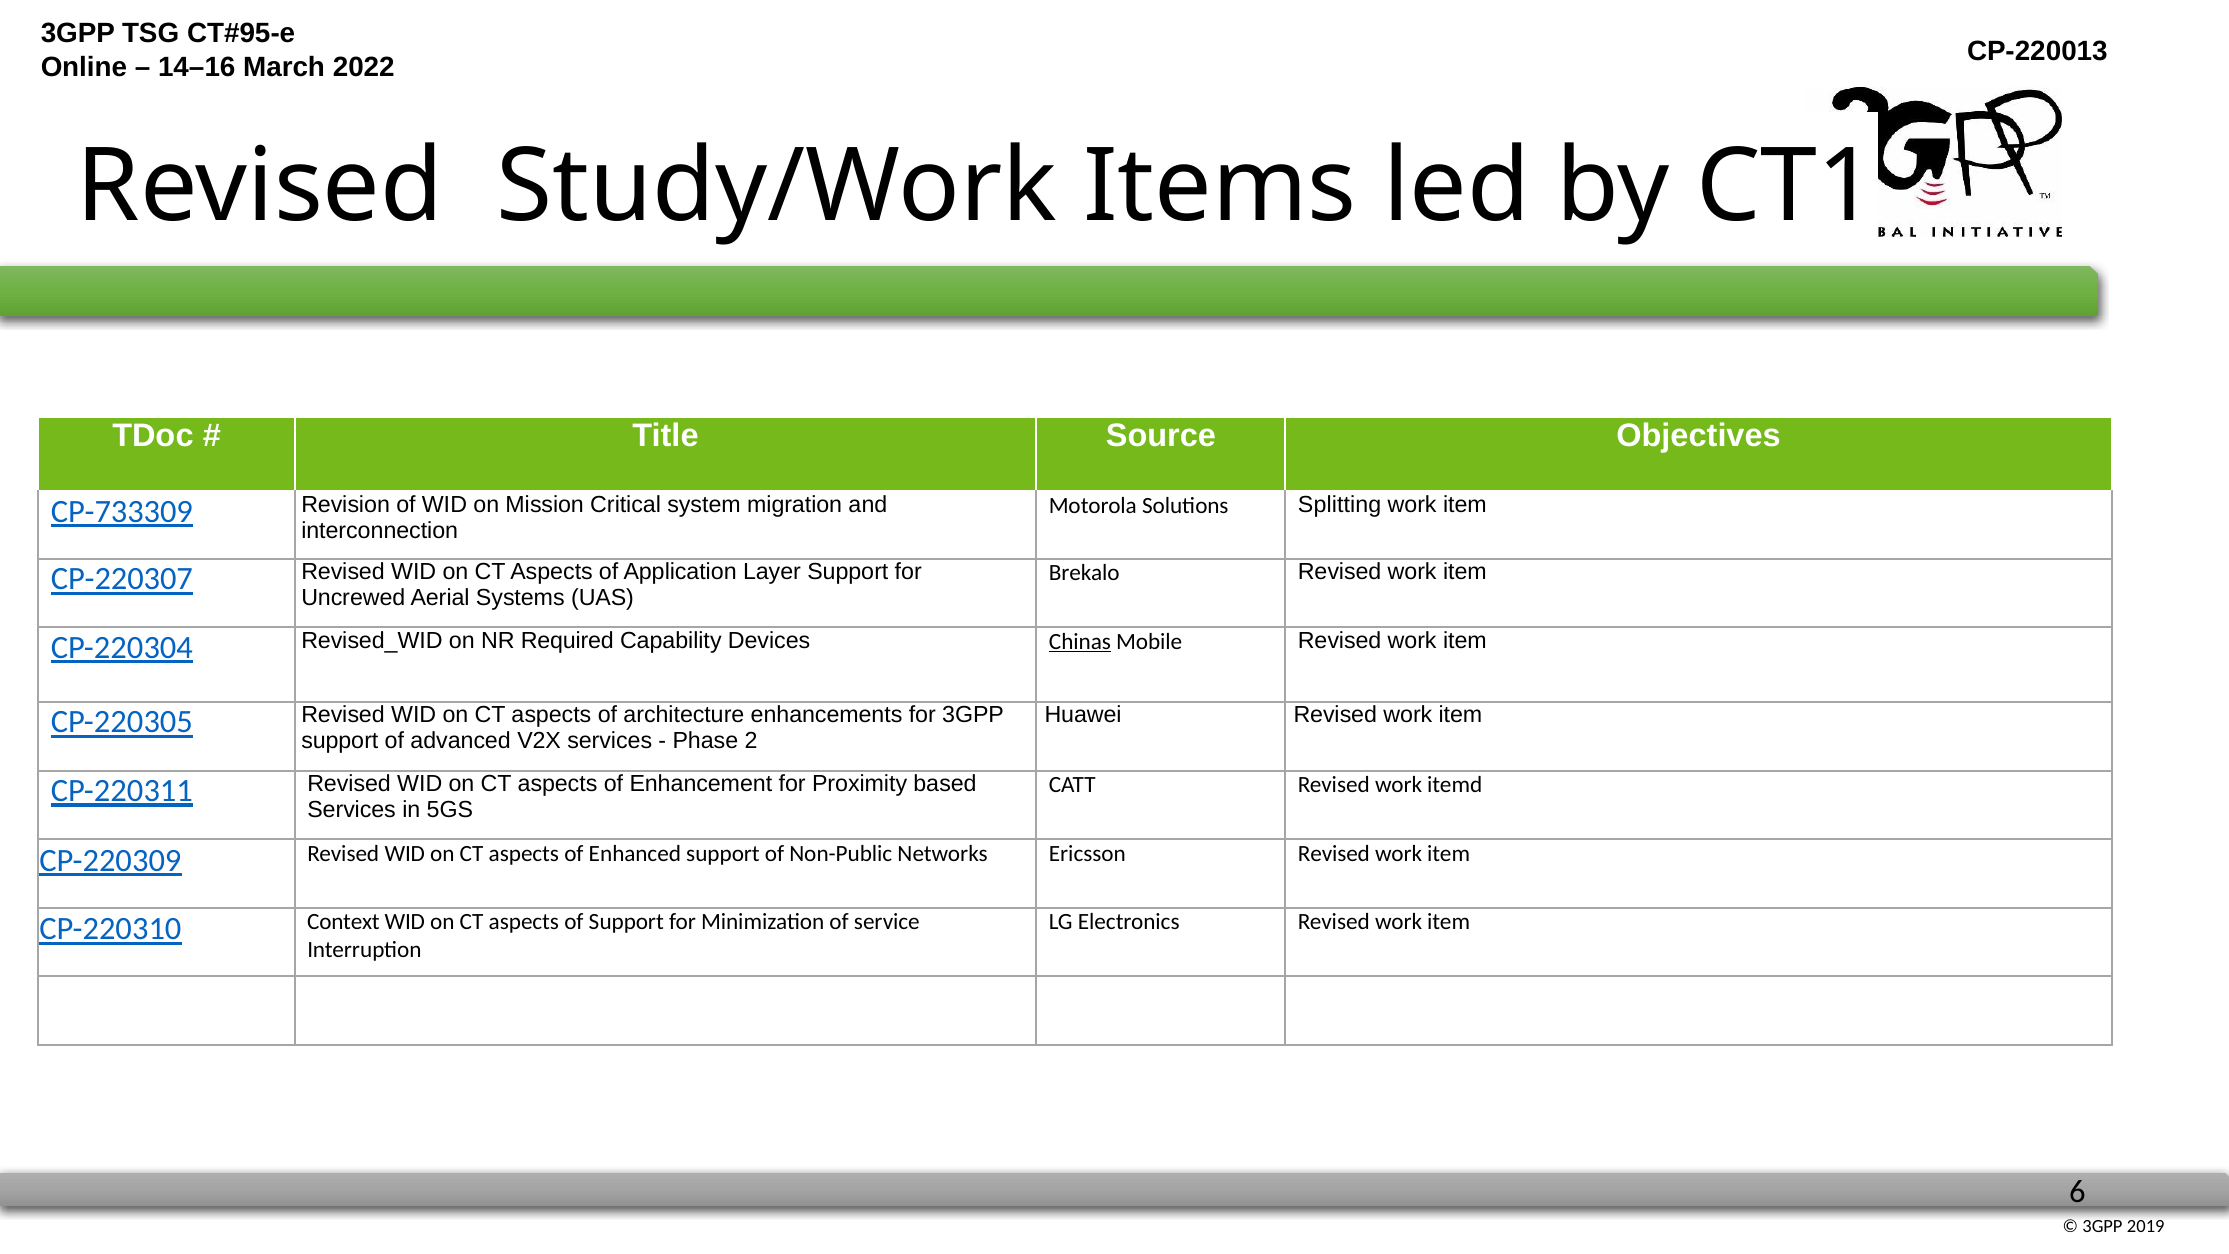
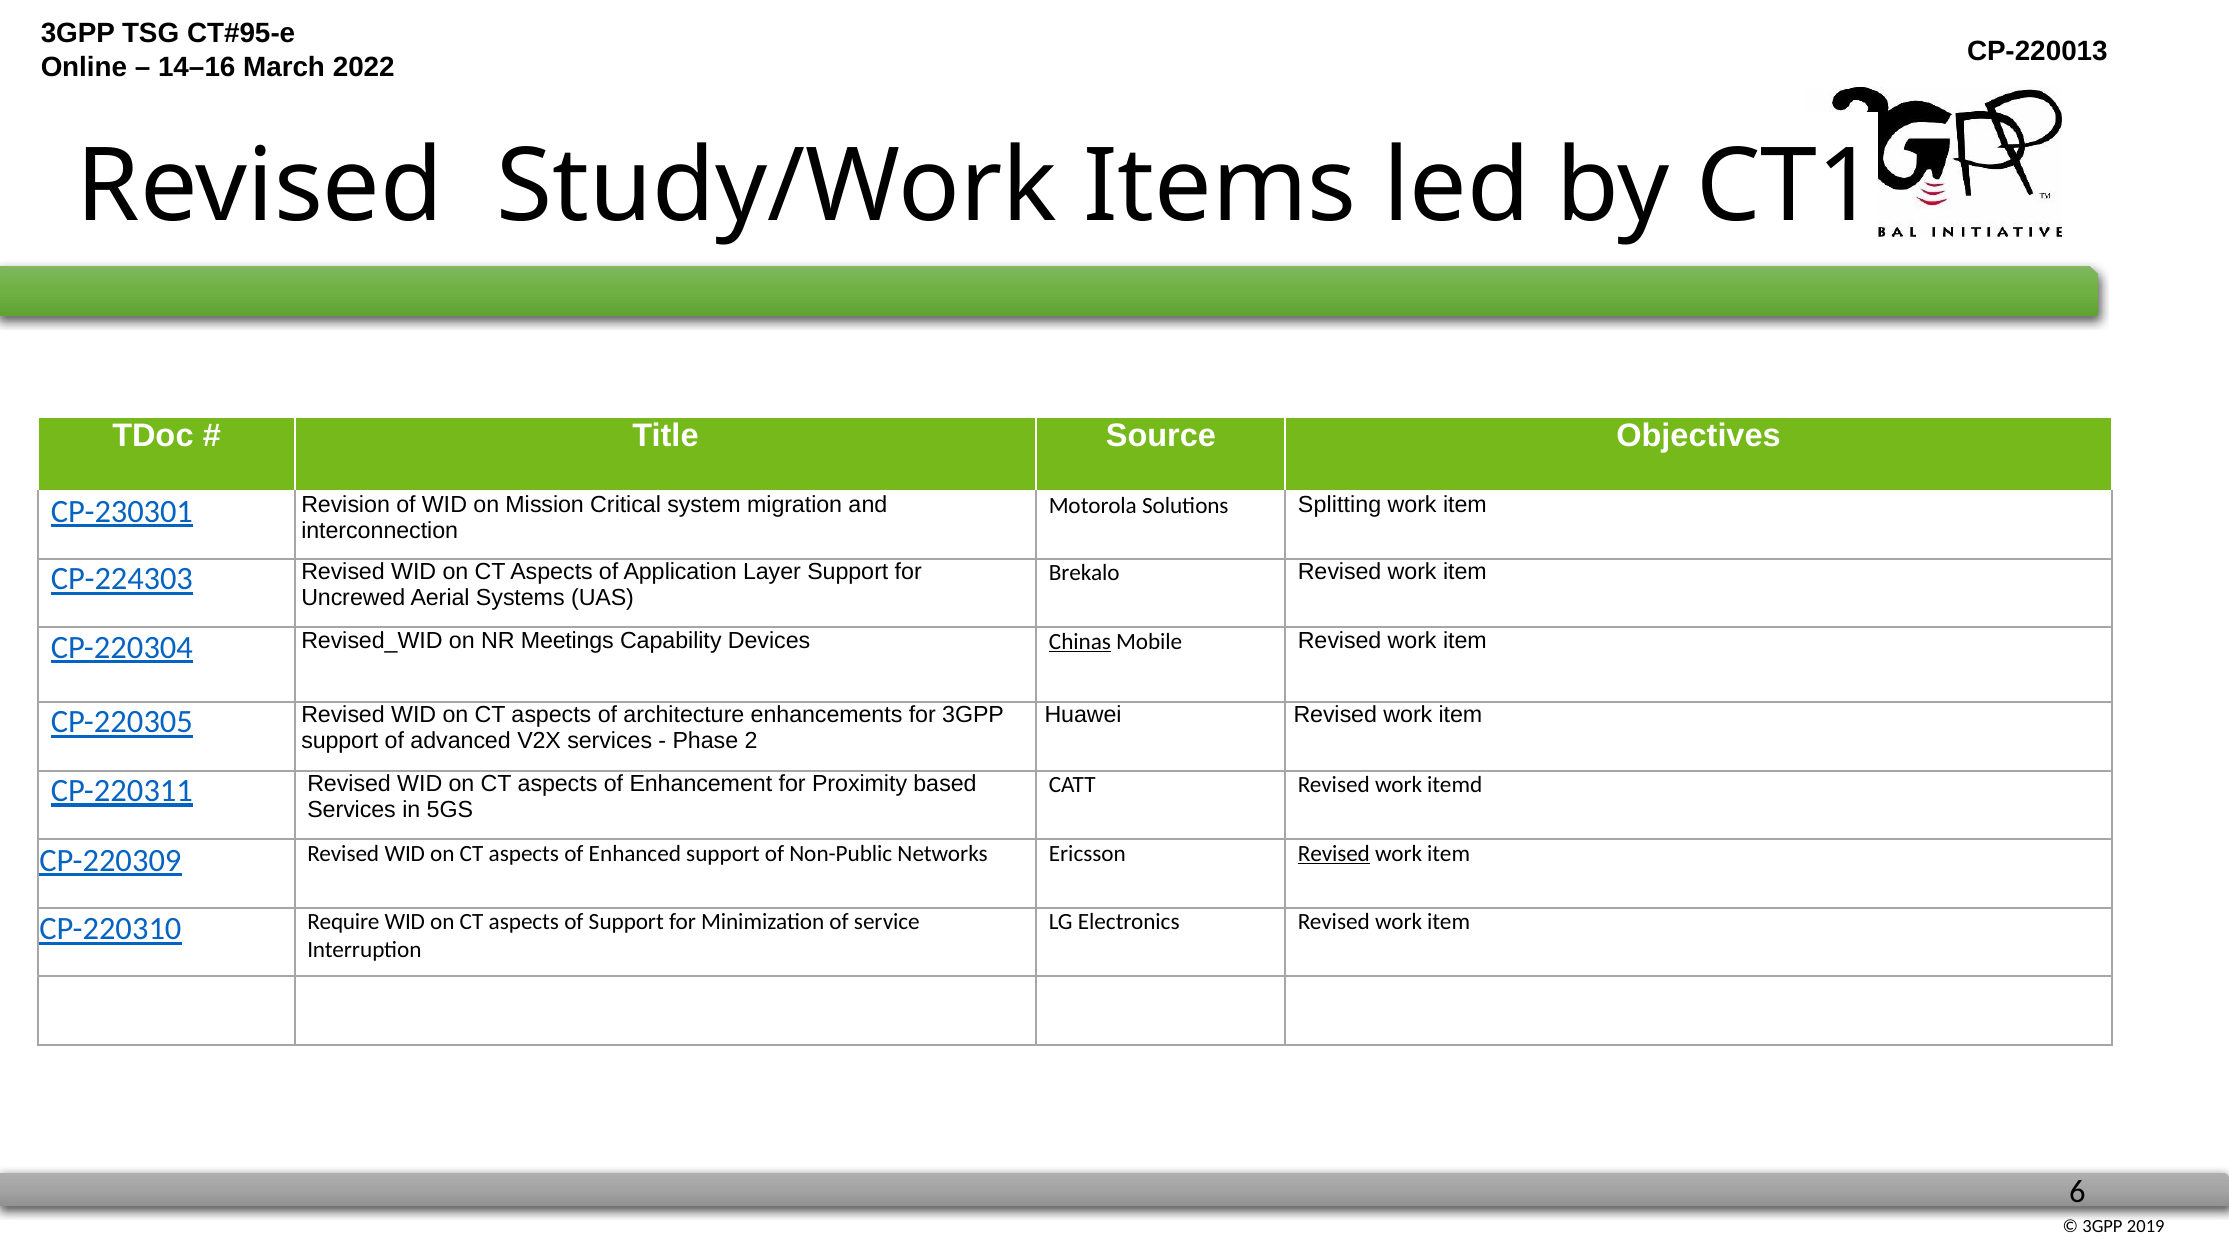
CP-733309: CP-733309 -> CP-230301 (122, 511)
CP-220307: CP-220307 -> CP-224303 (122, 579)
Required: Required -> Meetings (567, 641)
Revised underline: none -> present (1334, 853)
Context: Context -> Require (343, 922)
